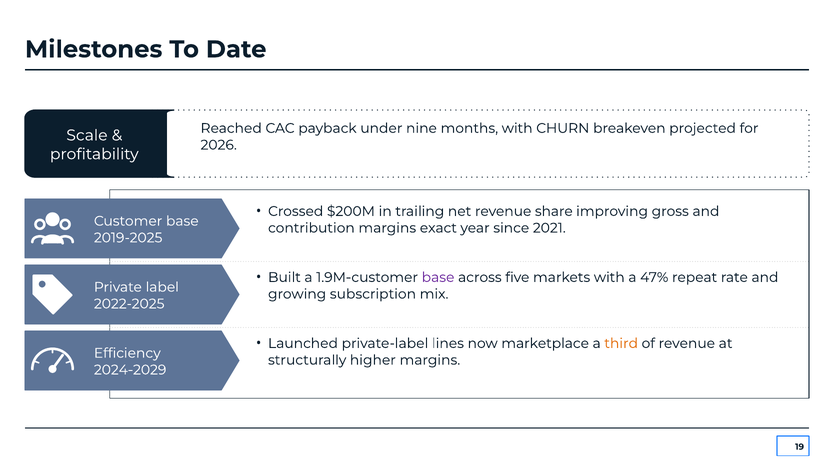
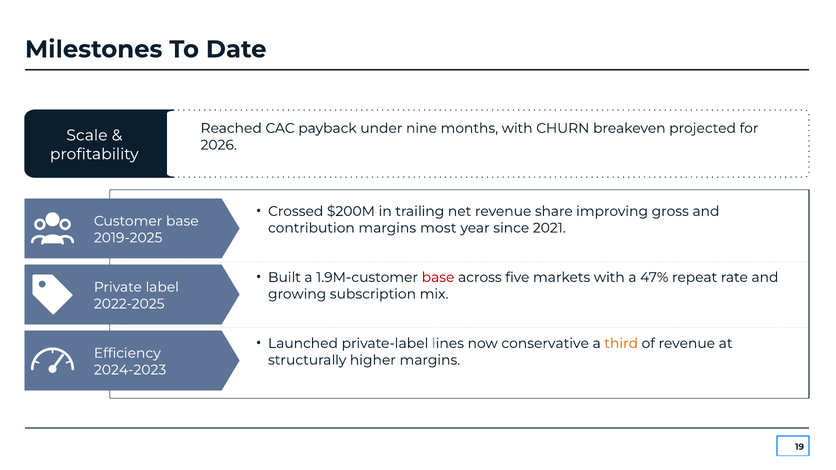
exact: exact -> most (438, 228)
base colour: purple -> red (438, 277)
marketplace: marketplace -> conservative (545, 344)
2024-2029: 2024-2029 -> 2024-2023 (130, 370)
